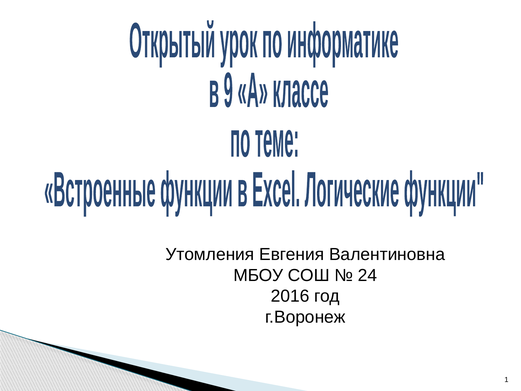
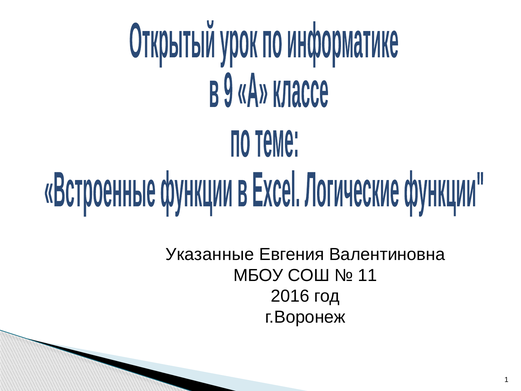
Утомления: Утомления -> Указанные (210, 254)
24: 24 -> 11 (367, 275)
